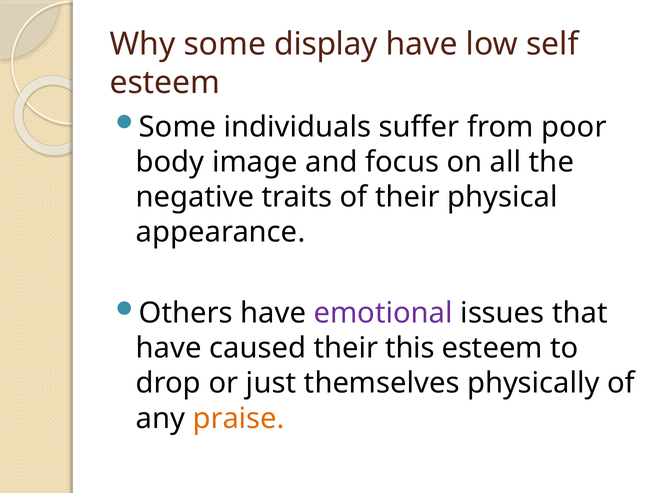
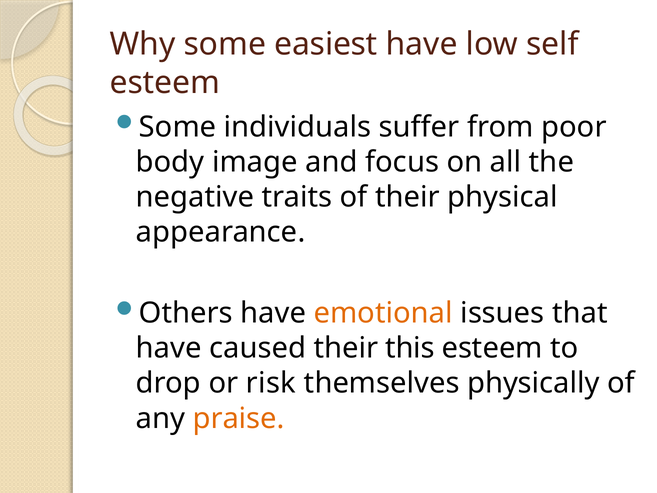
display: display -> easiest (326, 44)
emotional colour: purple -> orange (383, 313)
just: just -> risk (271, 383)
